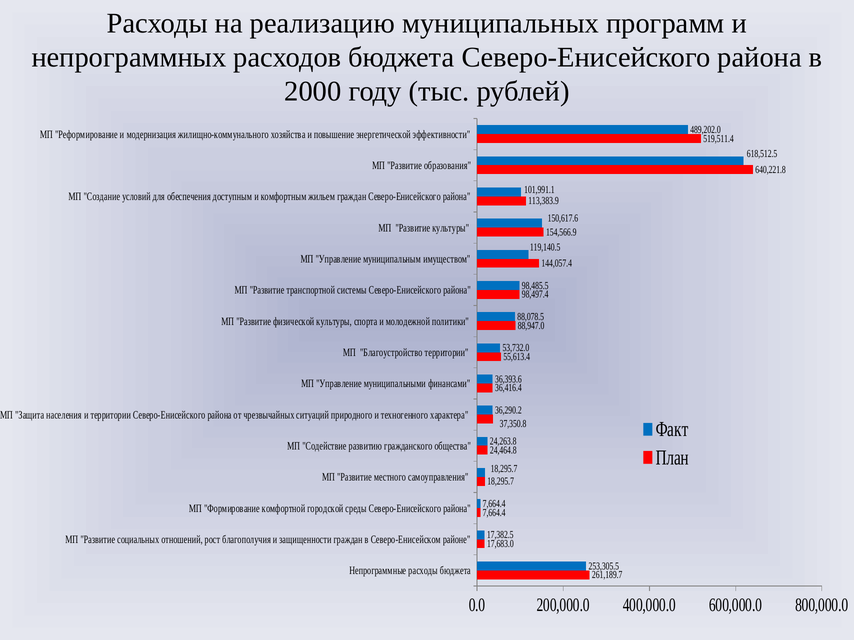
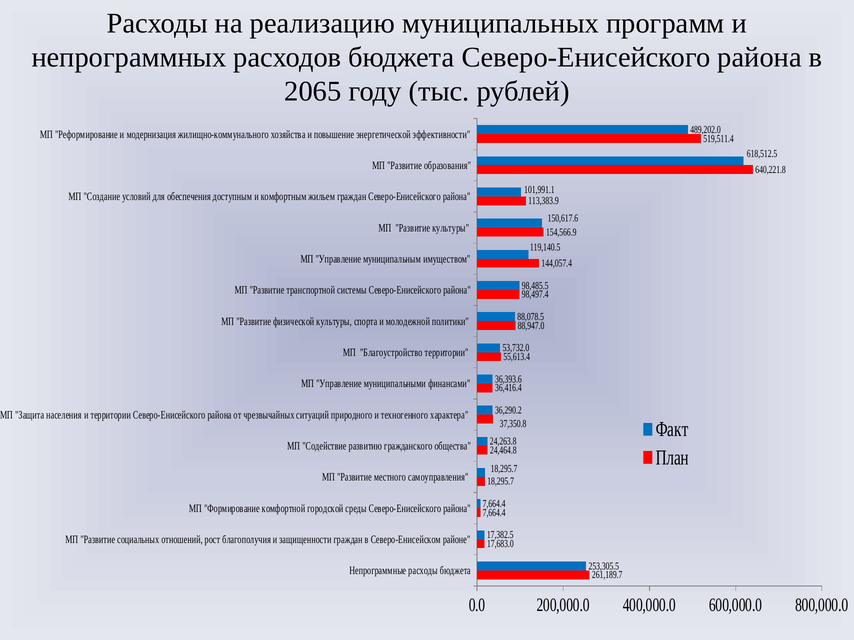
2000: 2000 -> 2065 (313, 92)
